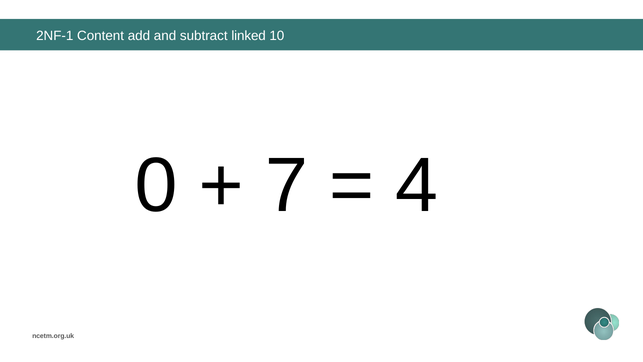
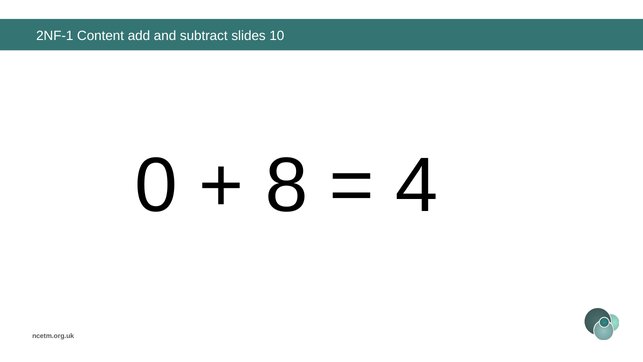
linked: linked -> slides (249, 36)
7: 7 -> 8 (287, 186)
